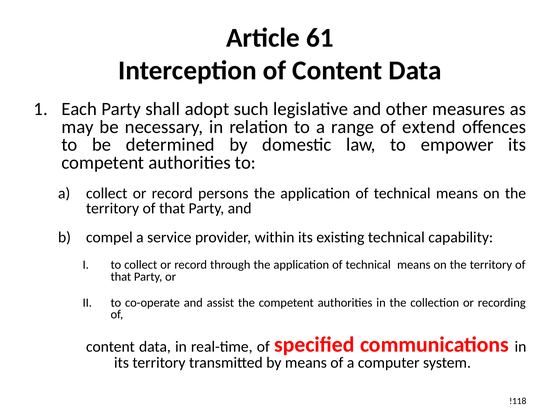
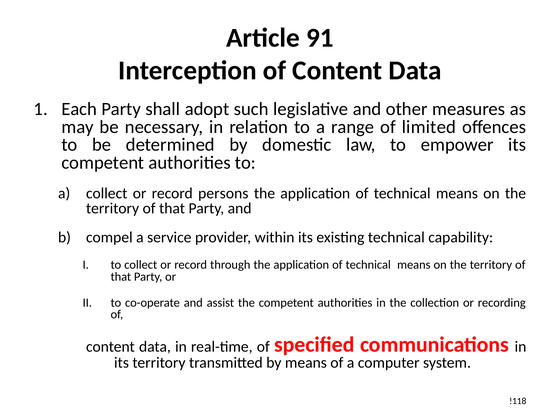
61: 61 -> 91 (320, 38)
extend: extend -> limited (429, 127)
